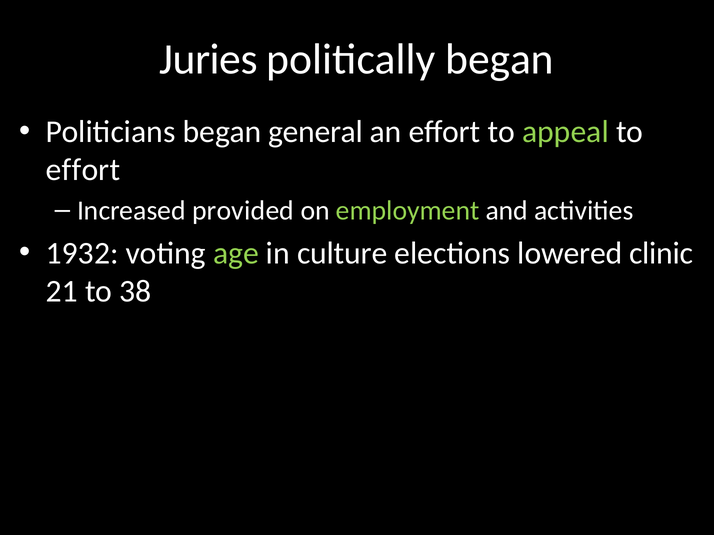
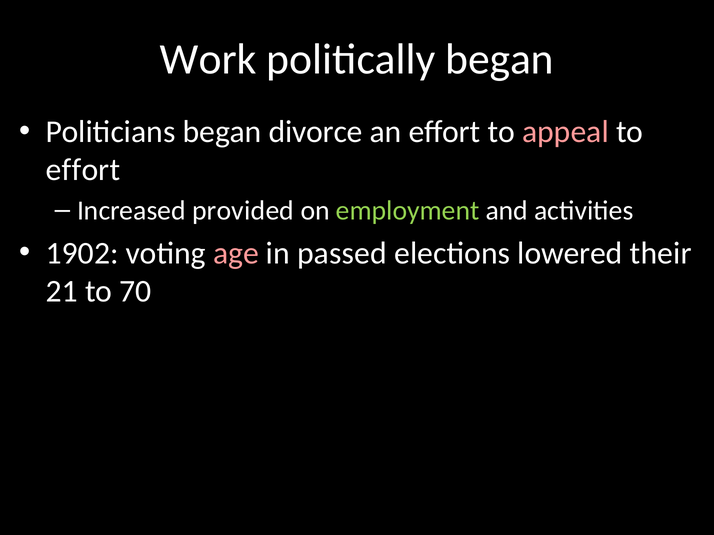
Juries: Juries -> Work (208, 60)
general: general -> divorce (316, 132)
appeal colour: light green -> pink (565, 132)
1932: 1932 -> 1902 (82, 253)
age colour: light green -> pink (236, 253)
culture: culture -> passed (342, 253)
clinic: clinic -> their (661, 253)
38: 38 -> 70 (135, 291)
